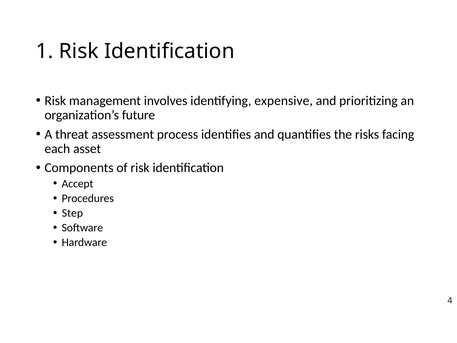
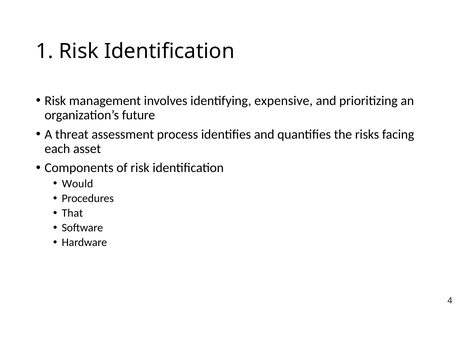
Accept: Accept -> Would (77, 184)
Step: Step -> That (72, 213)
